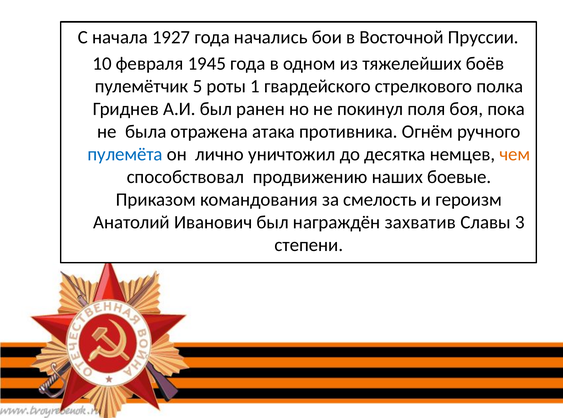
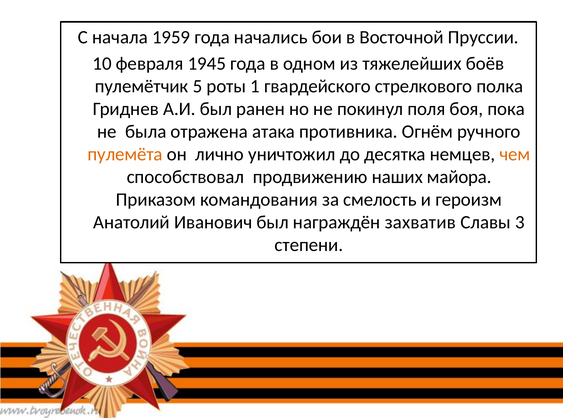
1927: 1927 -> 1959 (171, 37)
пулемёта colour: blue -> orange (125, 154)
боевые: боевые -> майора (459, 177)
